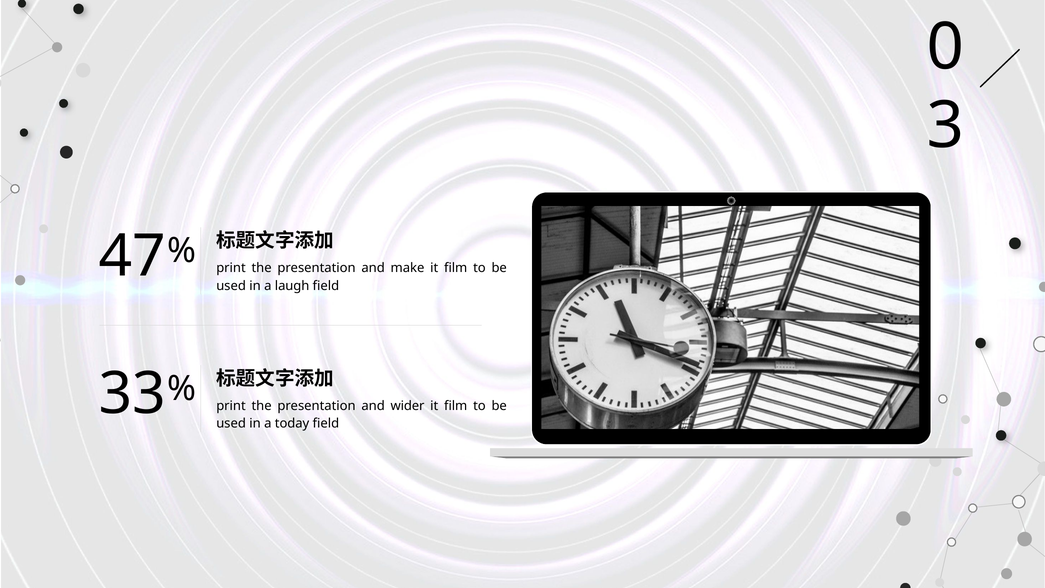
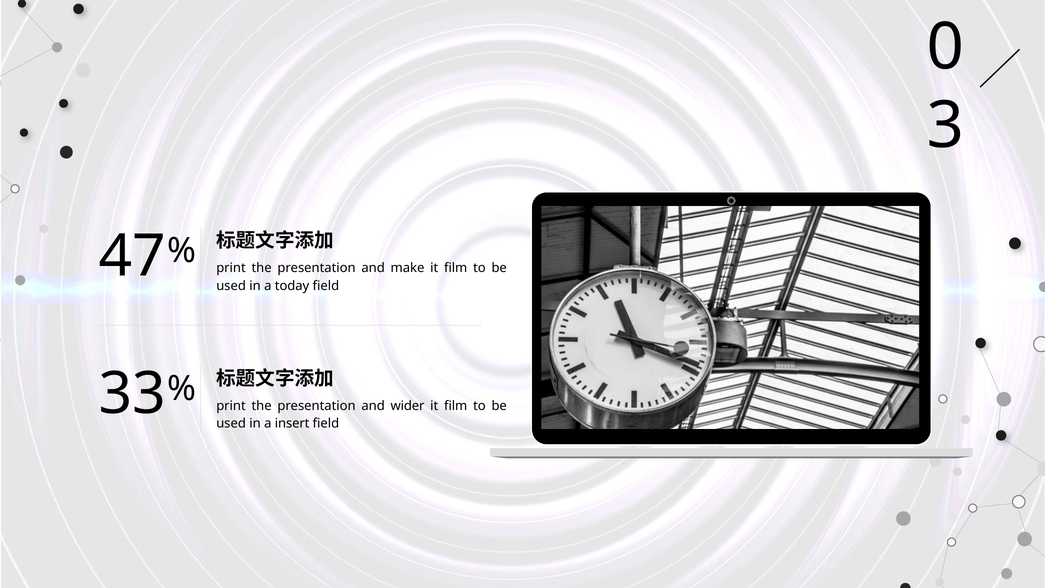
laugh: laugh -> today (292, 286)
today: today -> insert (292, 424)
